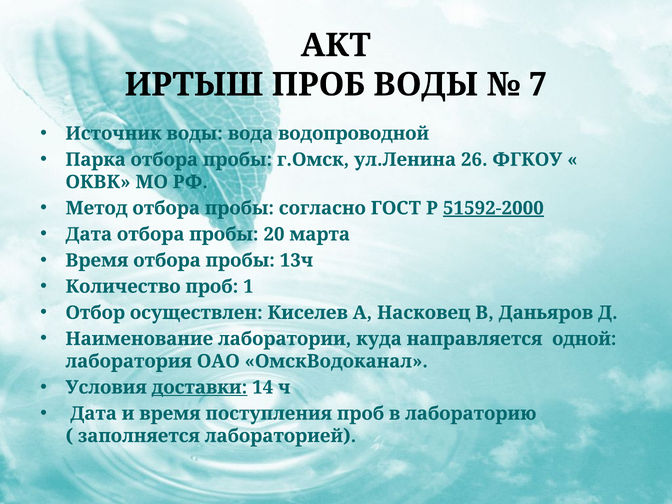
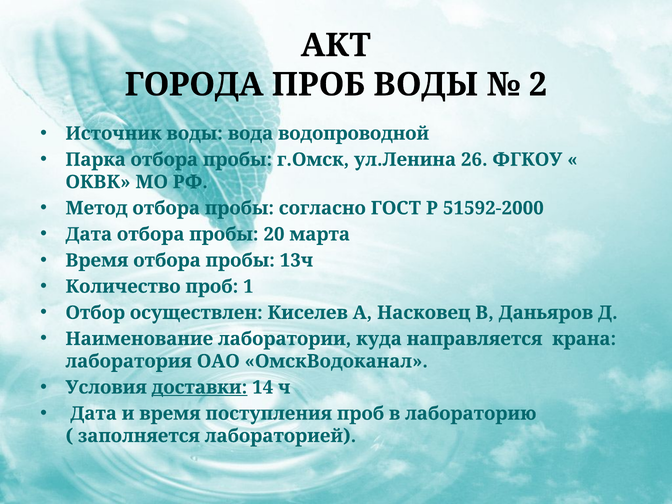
ИРТЫШ: ИРТЫШ -> ГОРОДА (194, 85)
7: 7 -> 2 (538, 85)
51592-2000 underline: present -> none (493, 208)
одной: одной -> крана (584, 339)
